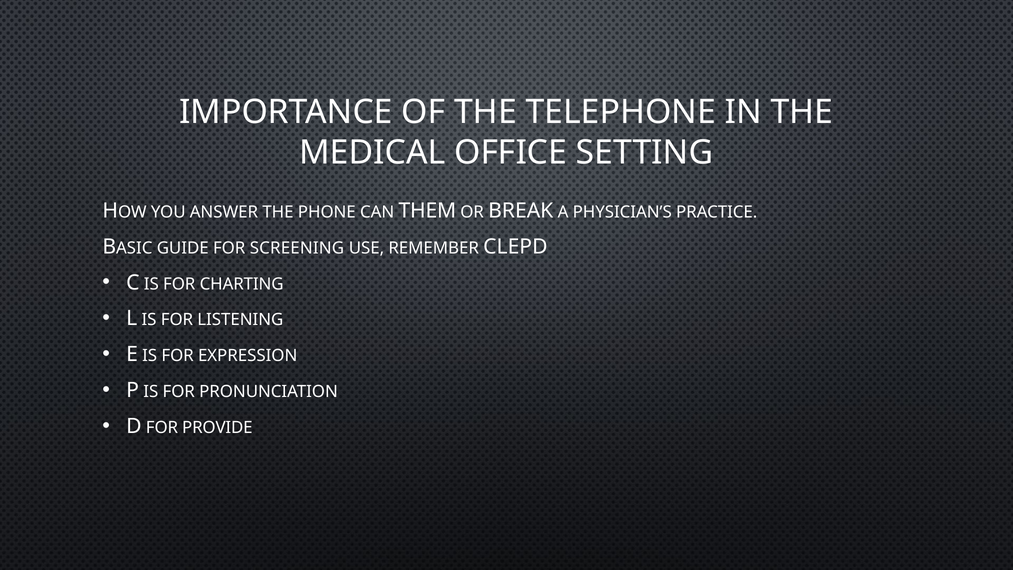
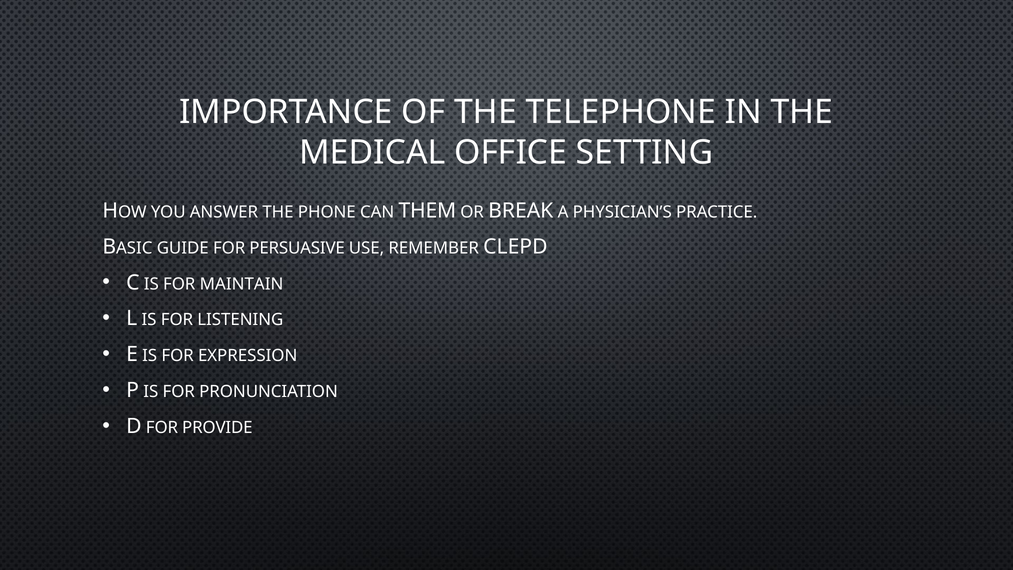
SCREENING: SCREENING -> PERSUASIVE (297, 248)
CHARTING: CHARTING -> MAINTAIN (242, 284)
